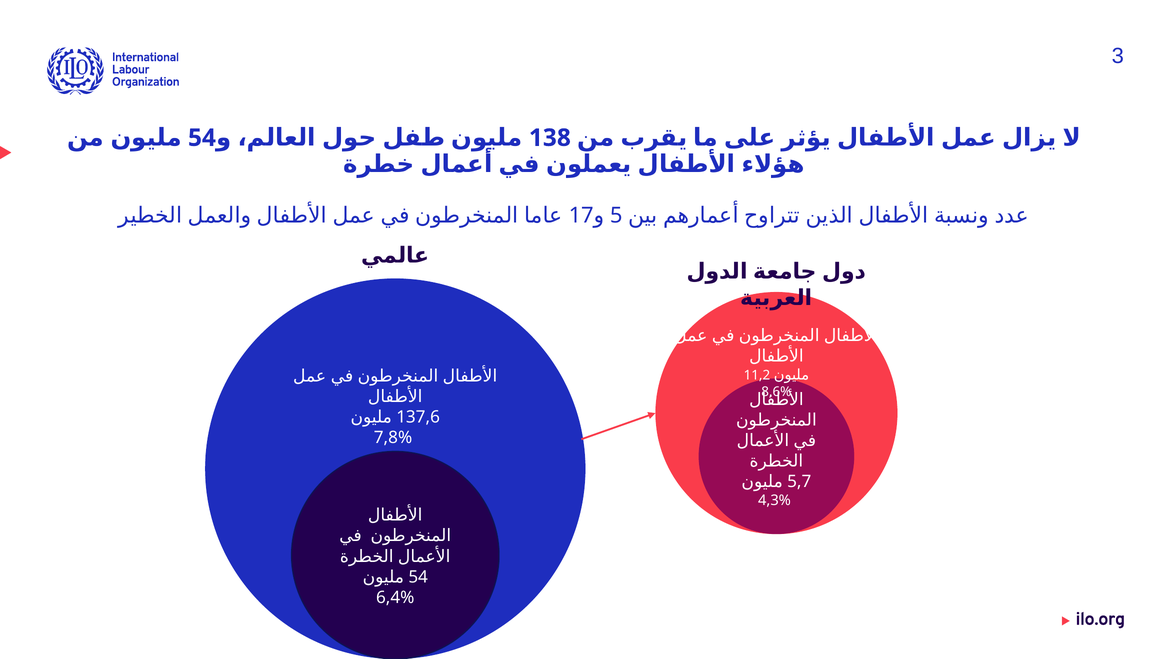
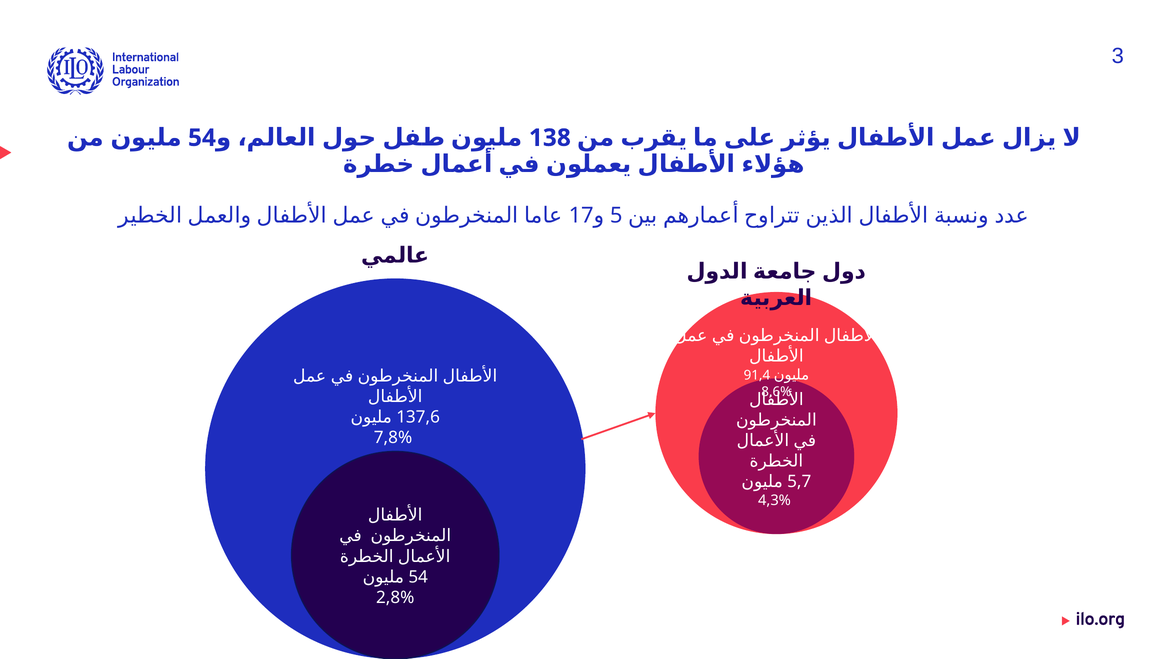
11,2: 11,2 -> 91,4 (757, 375)
6,4%: 6,4% -> 2,8% (395, 597)
